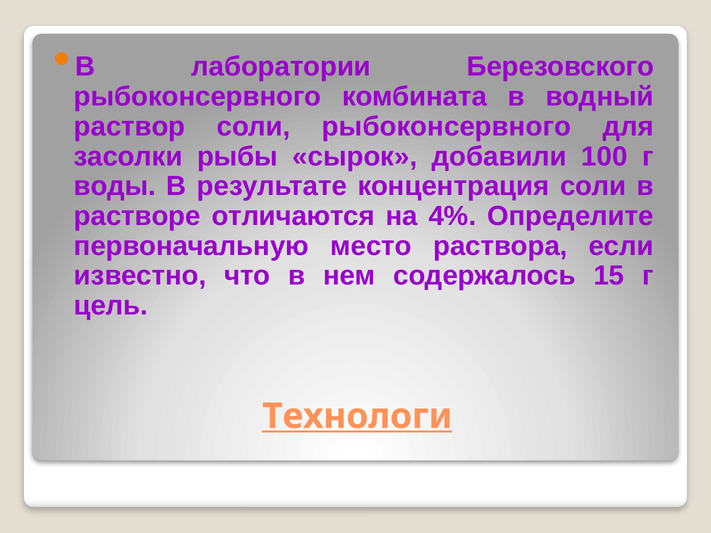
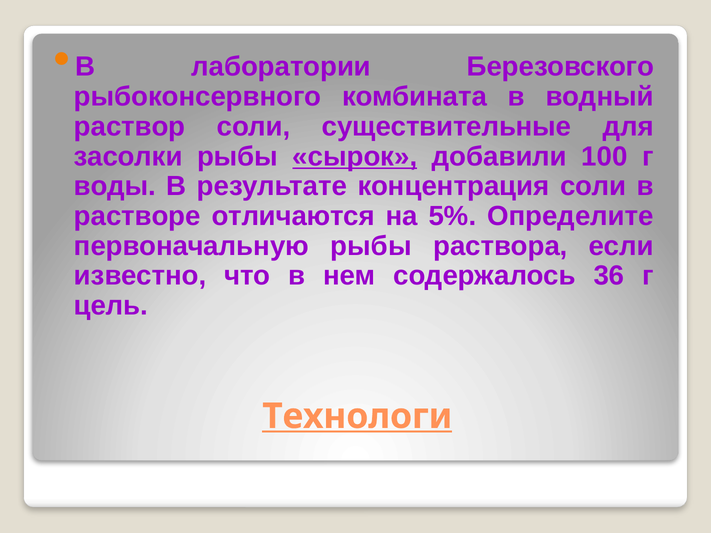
соли рыбоконсервного: рыбоконсервного -> существительные (447, 127)
сырок underline: none -> present (355, 156)
4%: 4% -> 5% (452, 216)
первоначальную место: место -> рыбы (371, 246)
15: 15 -> 36 (609, 276)
